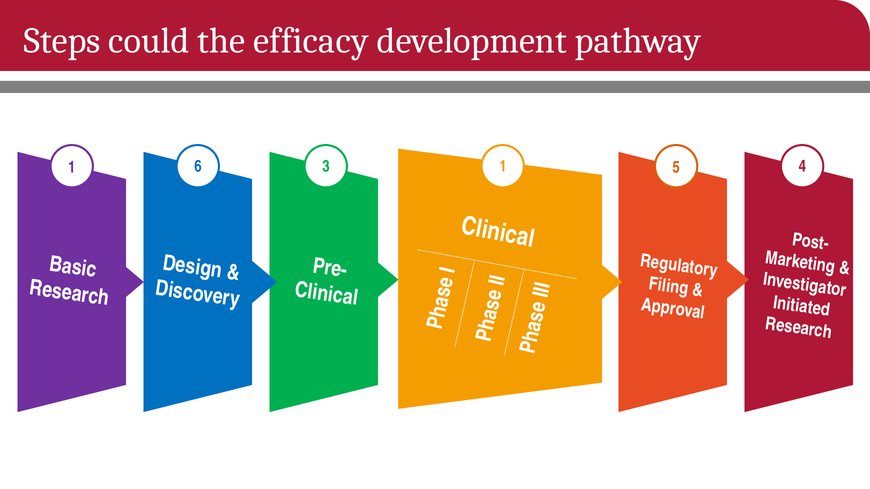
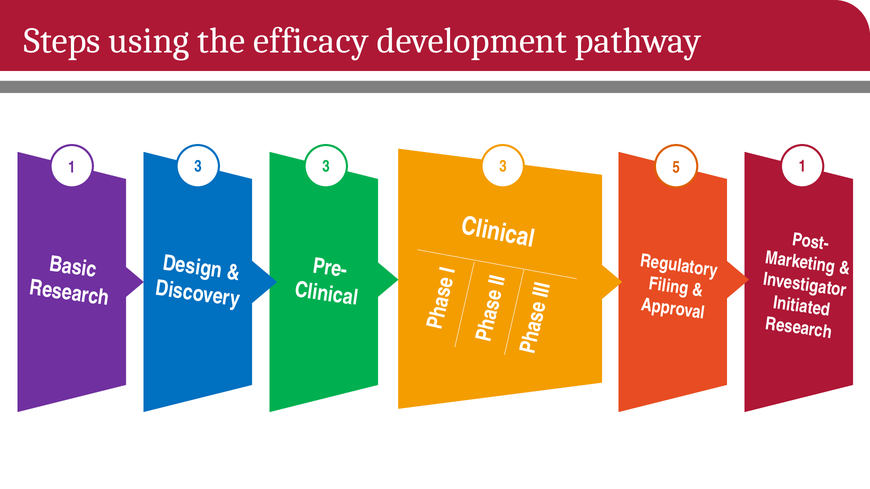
could: could -> using (149, 41)
3 1: 1 -> 3 (503, 167)
6: 6 -> 3 (198, 167)
5 4: 4 -> 1 (802, 167)
